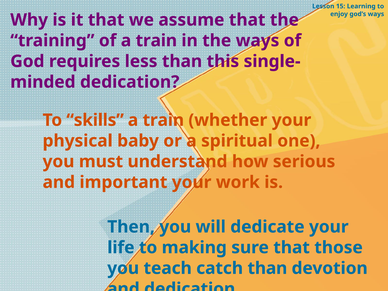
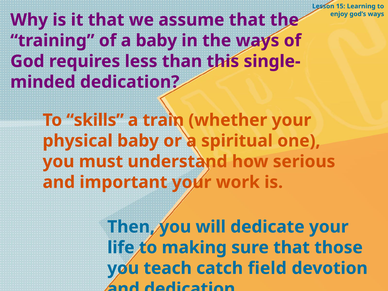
of a train: train -> baby (156, 41)
catch than: than -> field (267, 268)
